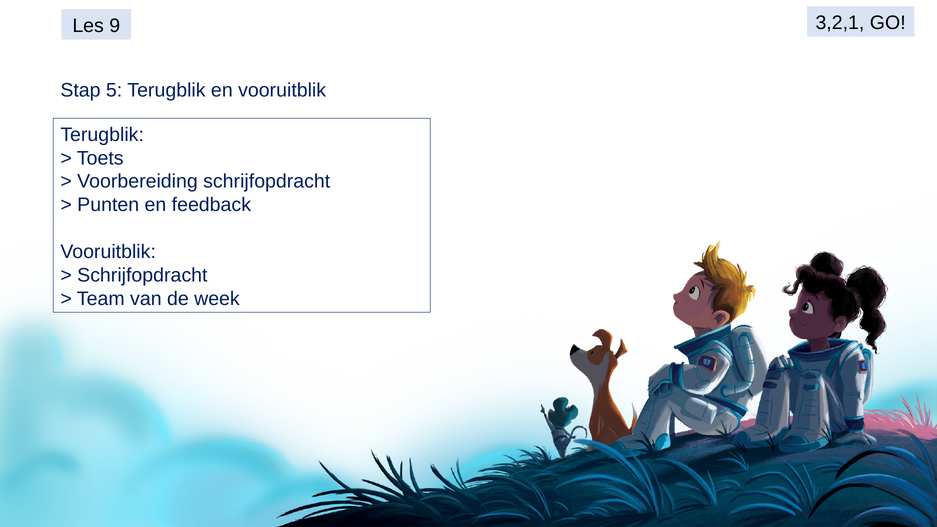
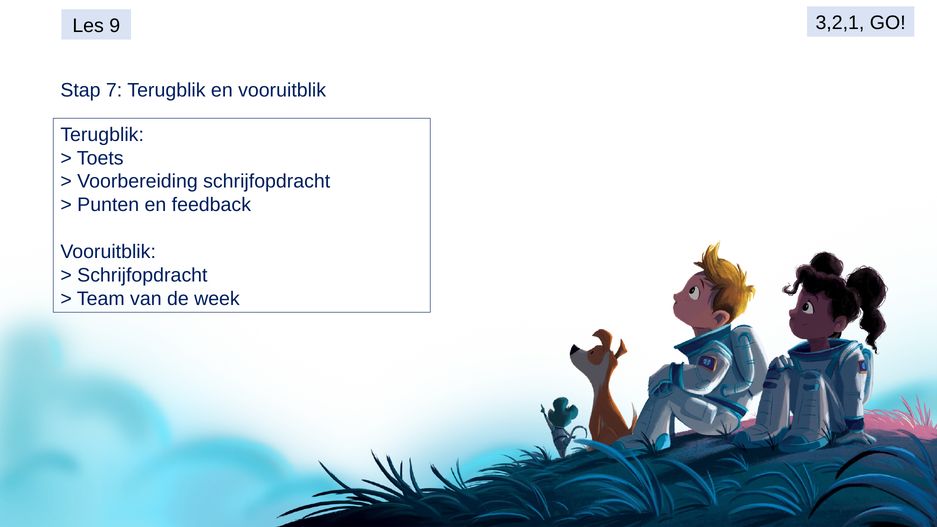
5: 5 -> 7 (114, 90)
